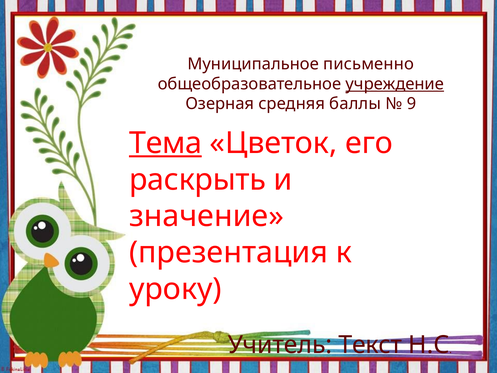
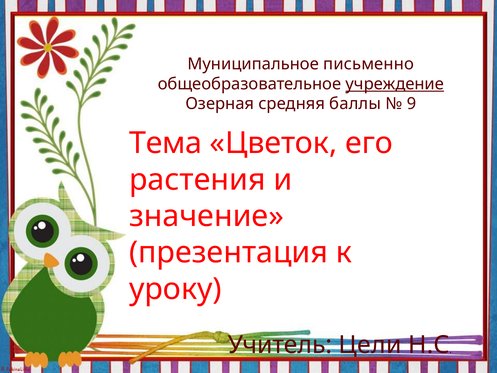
Тема underline: present -> none (166, 143)
раскрыть: раскрыть -> растения (197, 180)
Текст: Текст -> Цели (370, 345)
